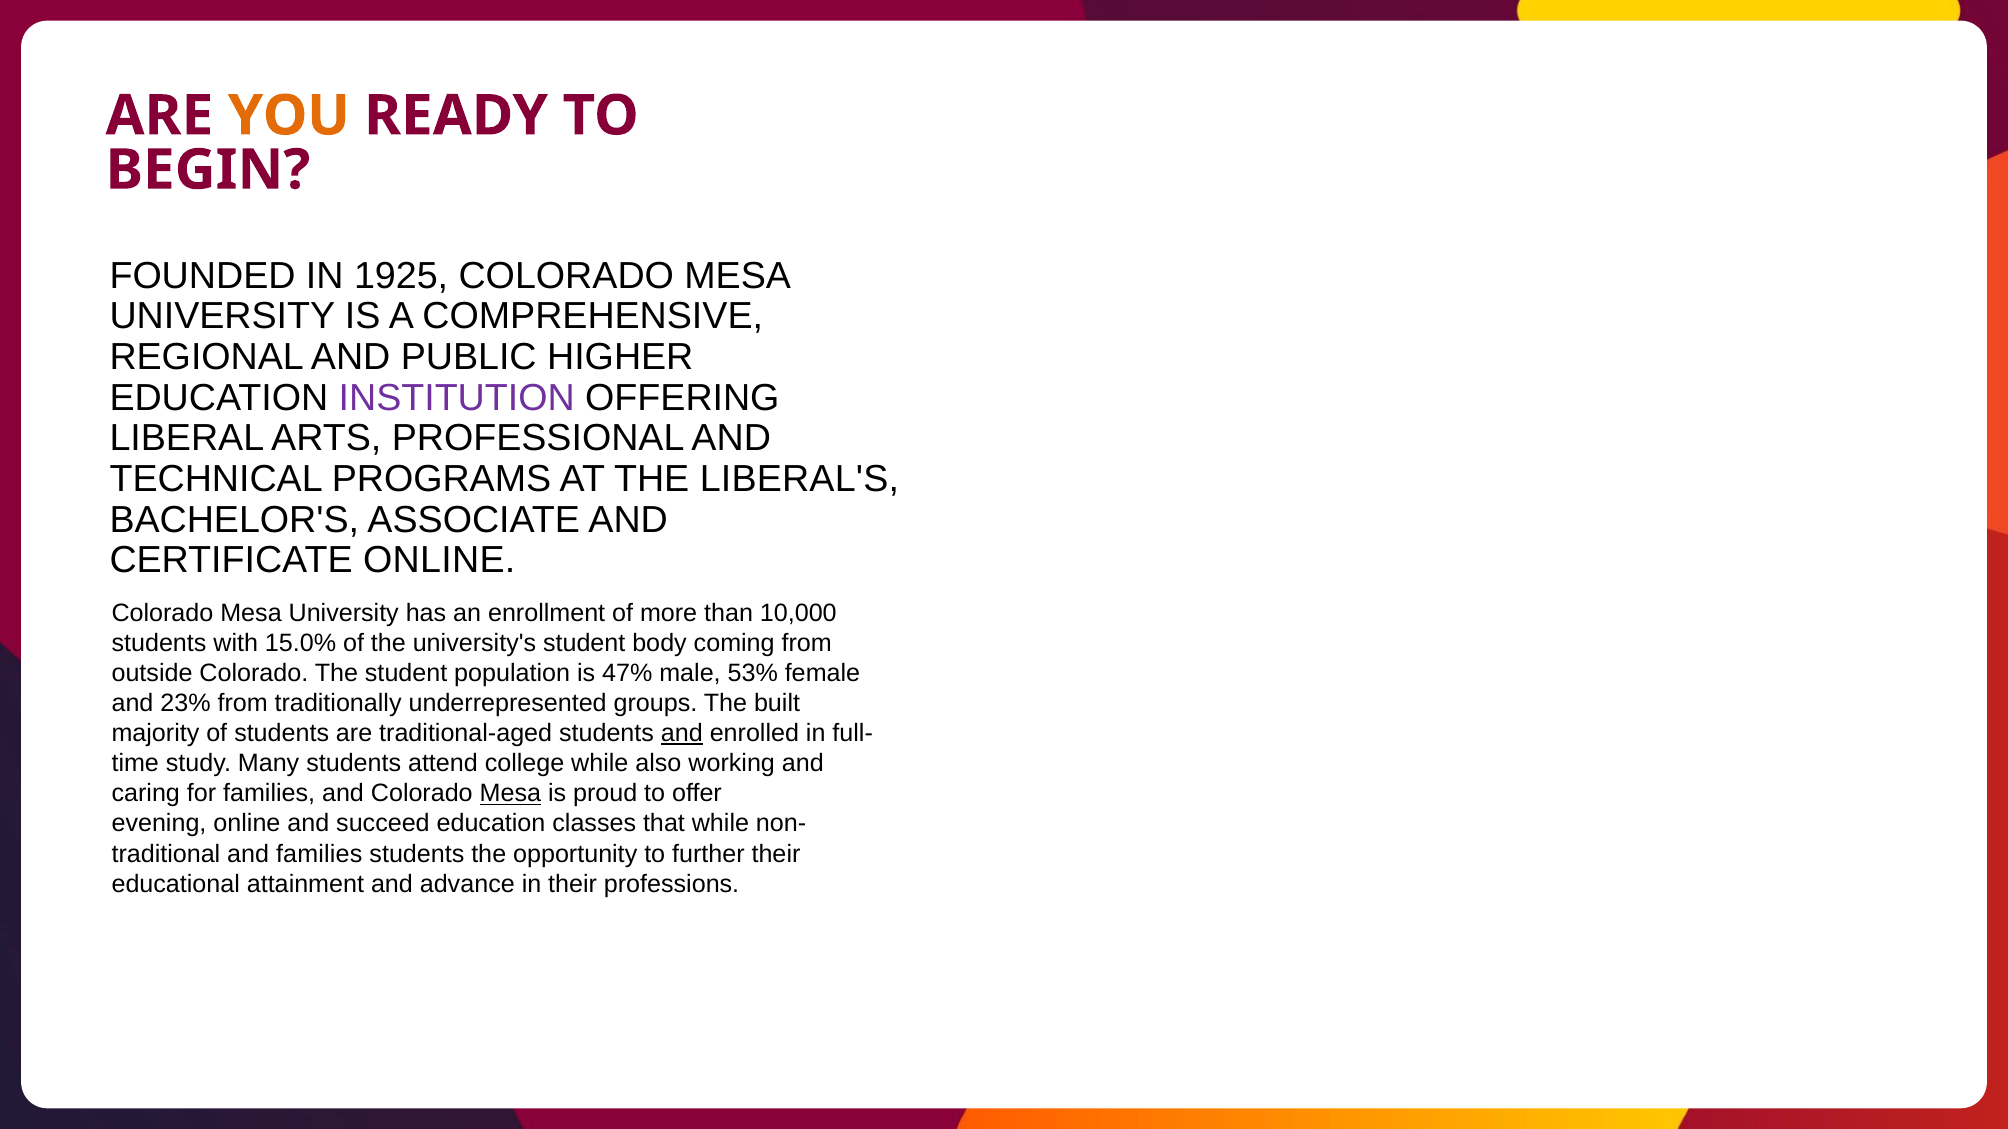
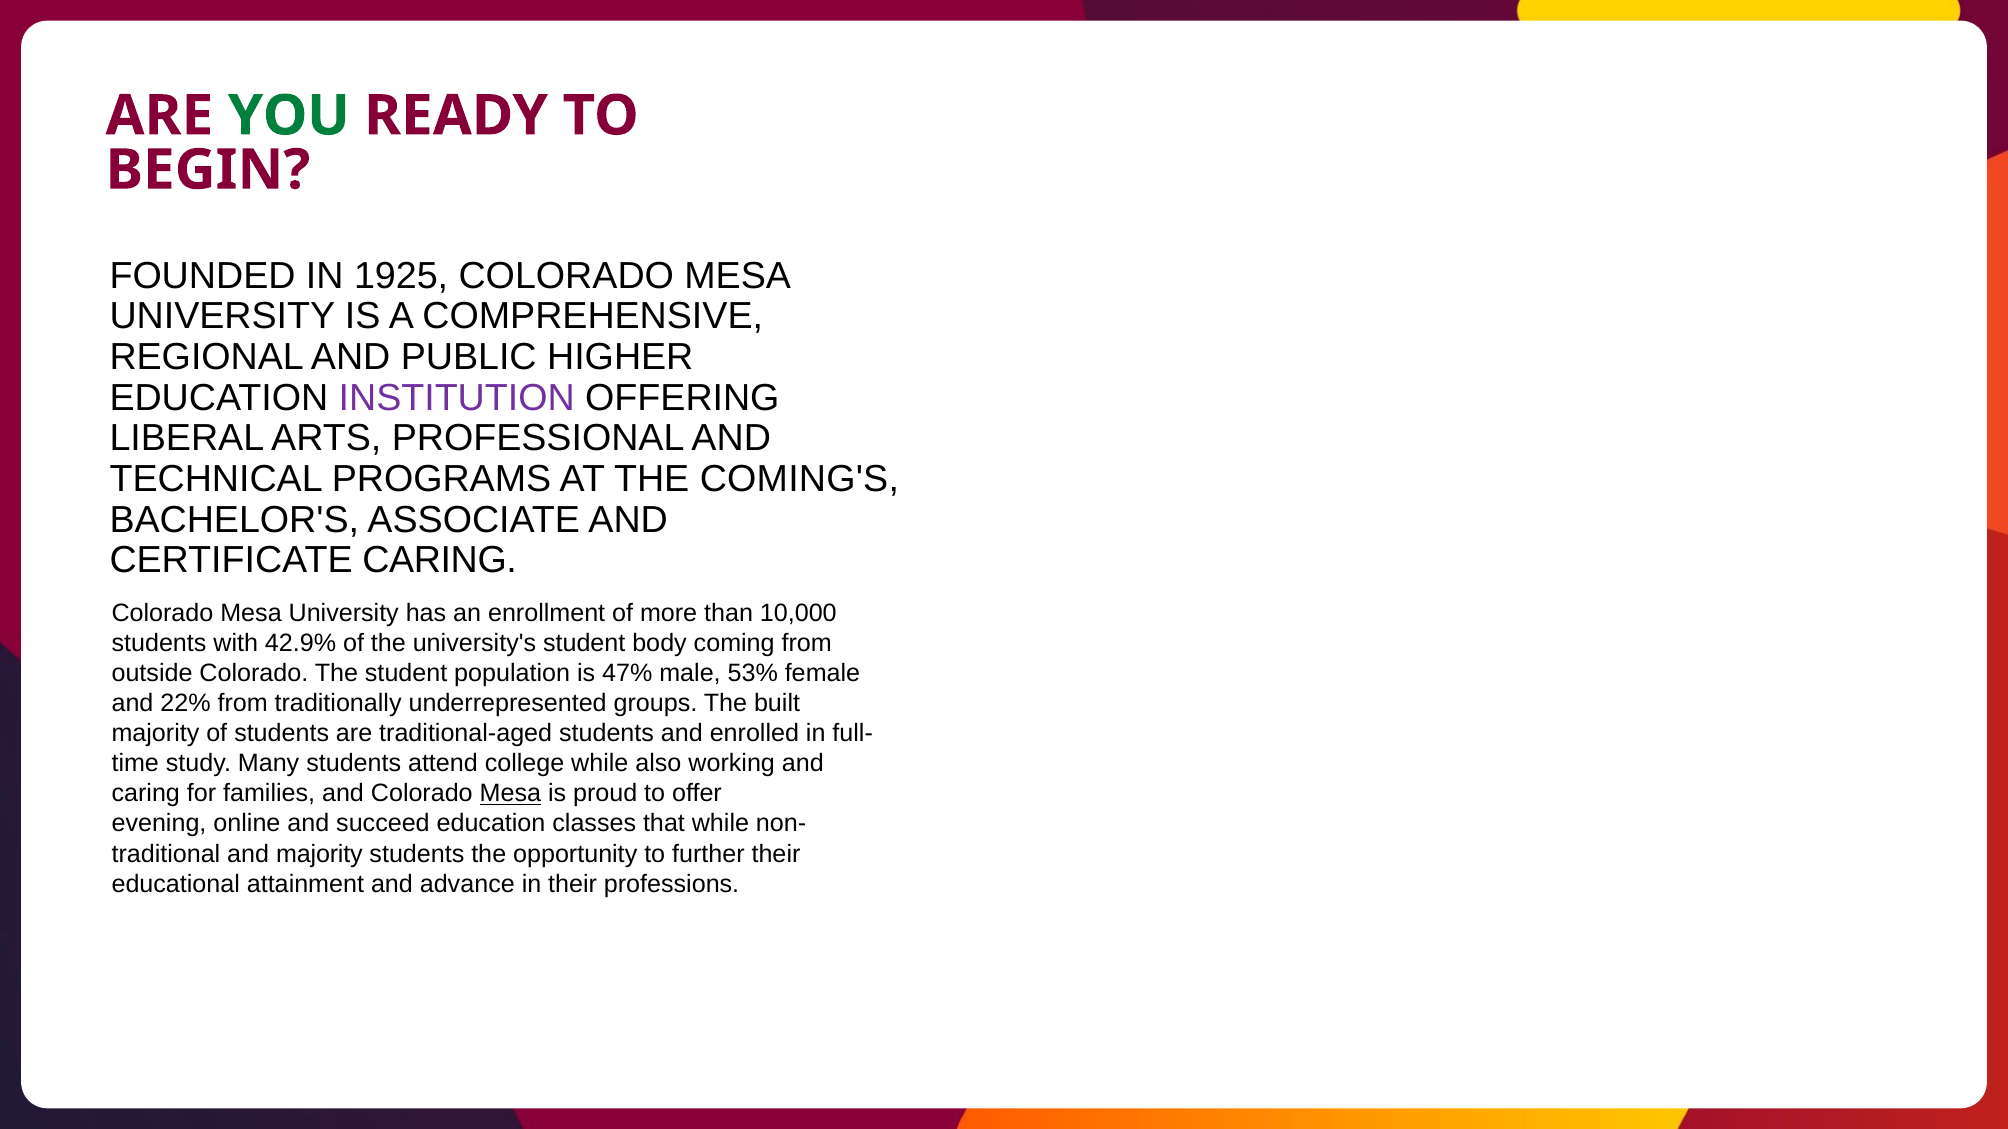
YOU colour: orange -> green (289, 116)
LIBERAL'S: LIBERAL'S -> COMING'S (799, 479)
CERTIFICATE ONLINE: ONLINE -> CARING (440, 561)
15.0%: 15.0% -> 42.9% (301, 643)
23%: 23% -> 22% (186, 704)
and underline: present -> none (682, 734)
and families: families -> majority (319, 854)
